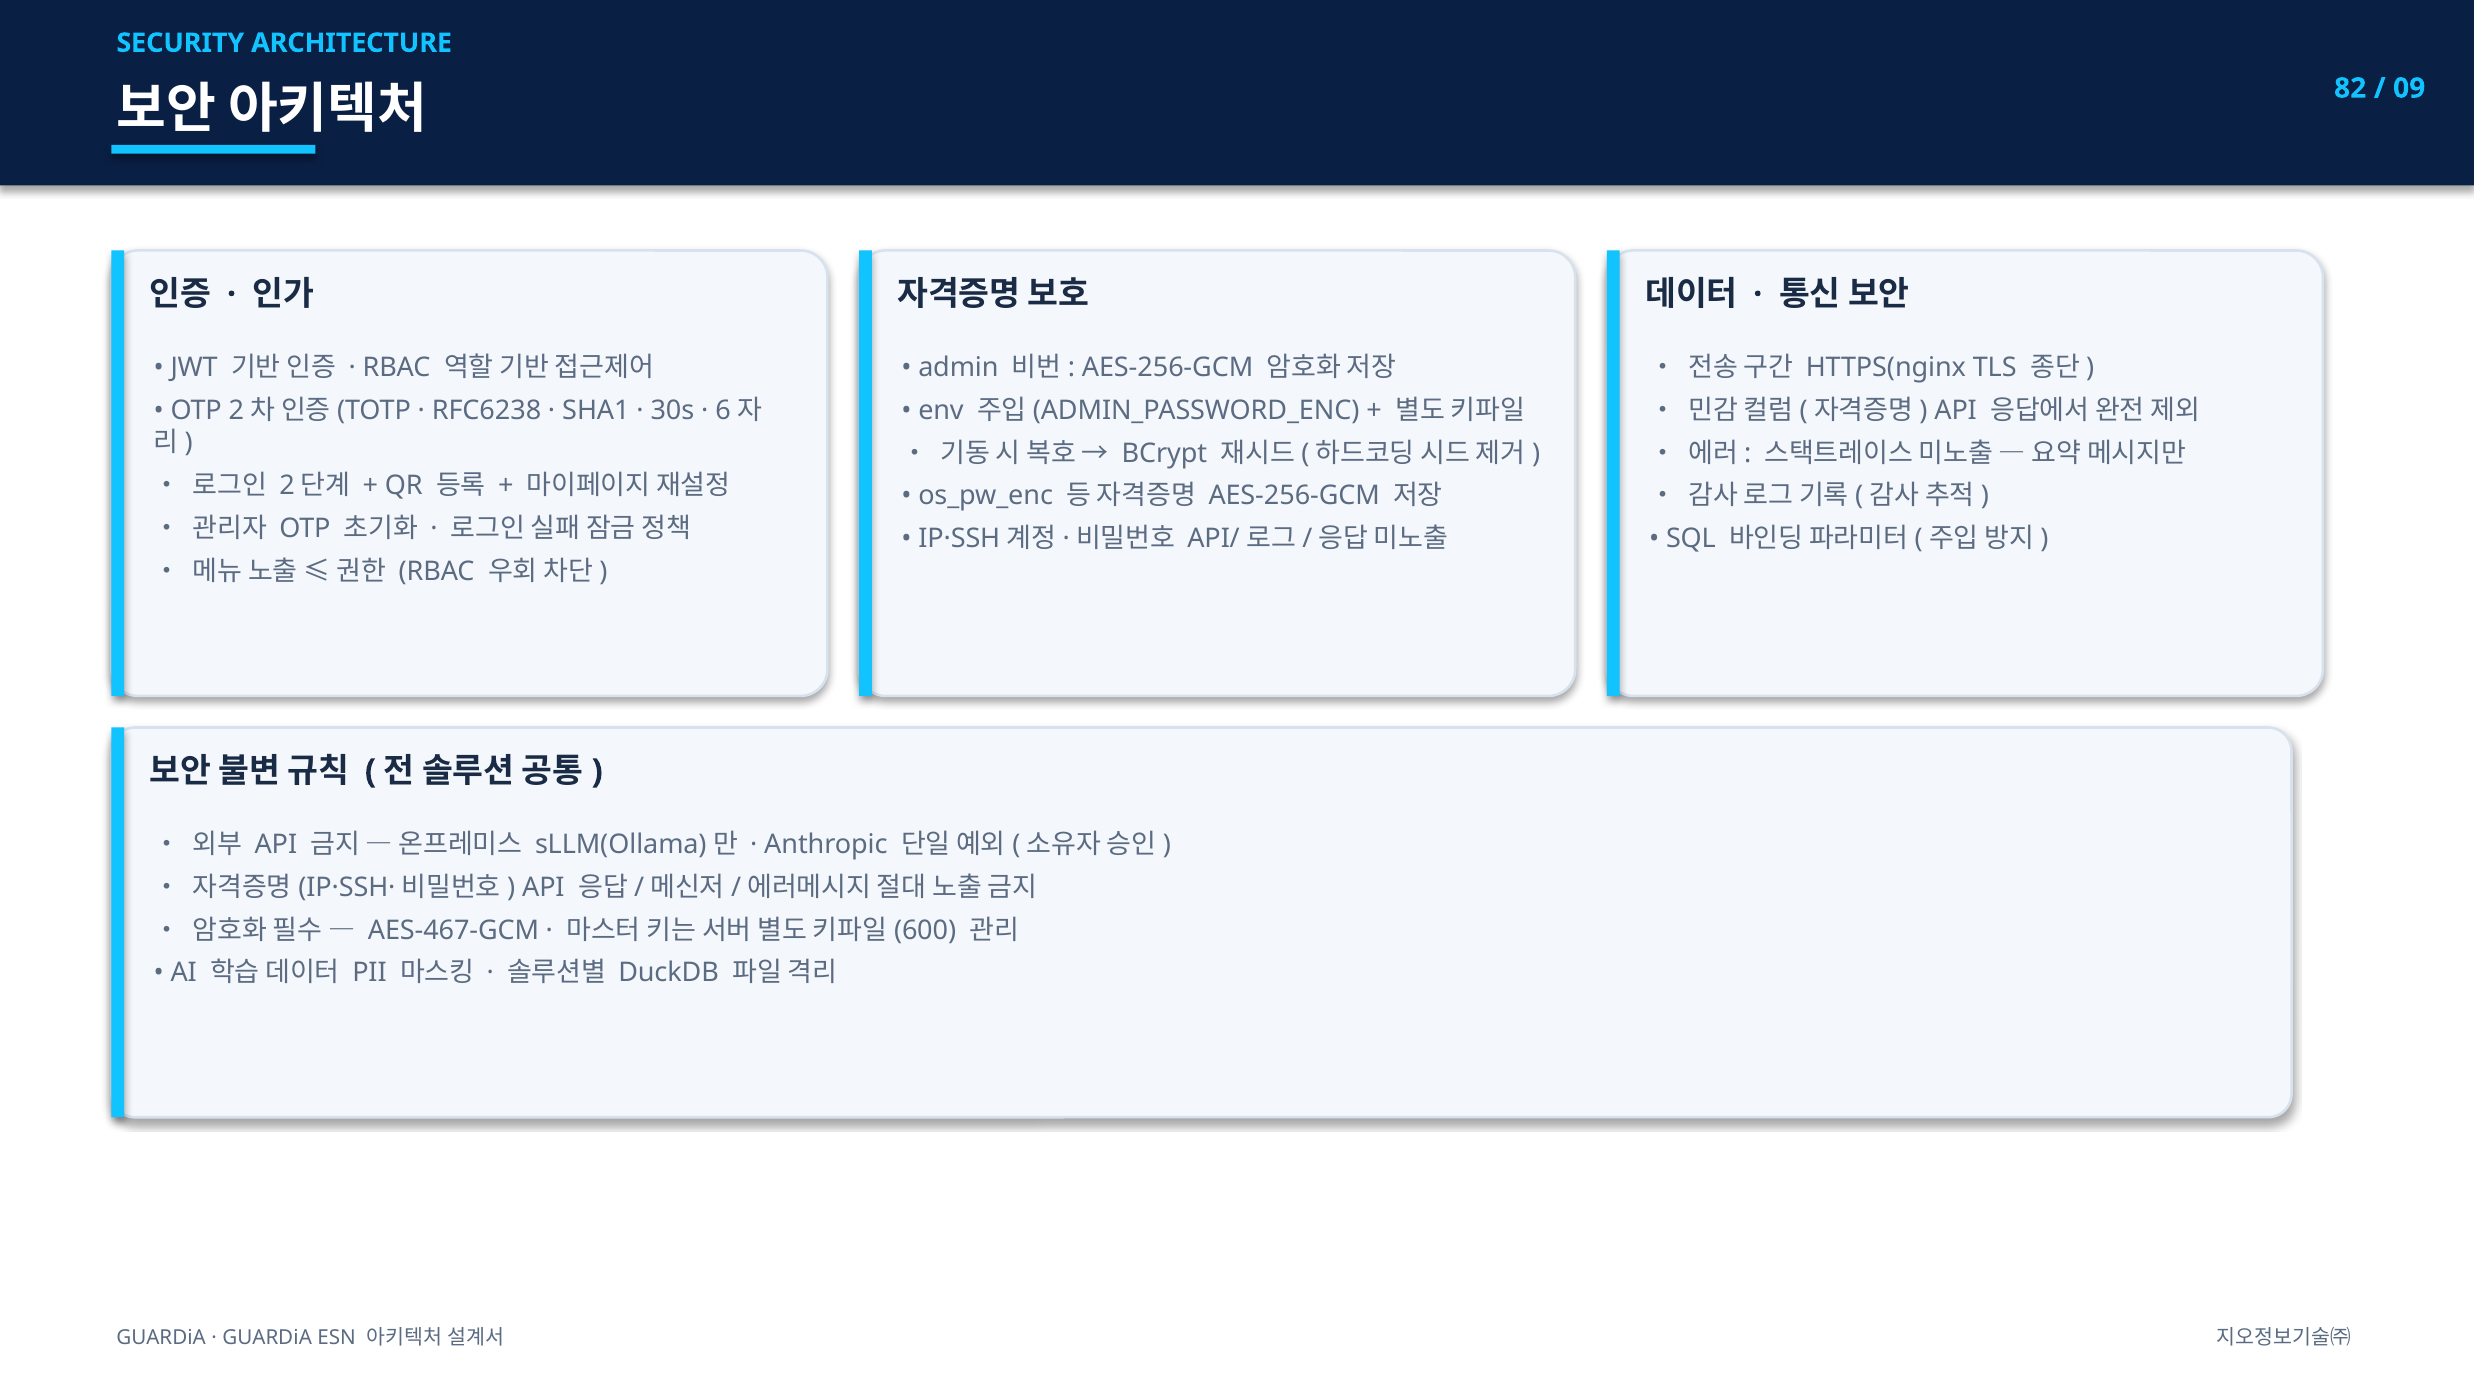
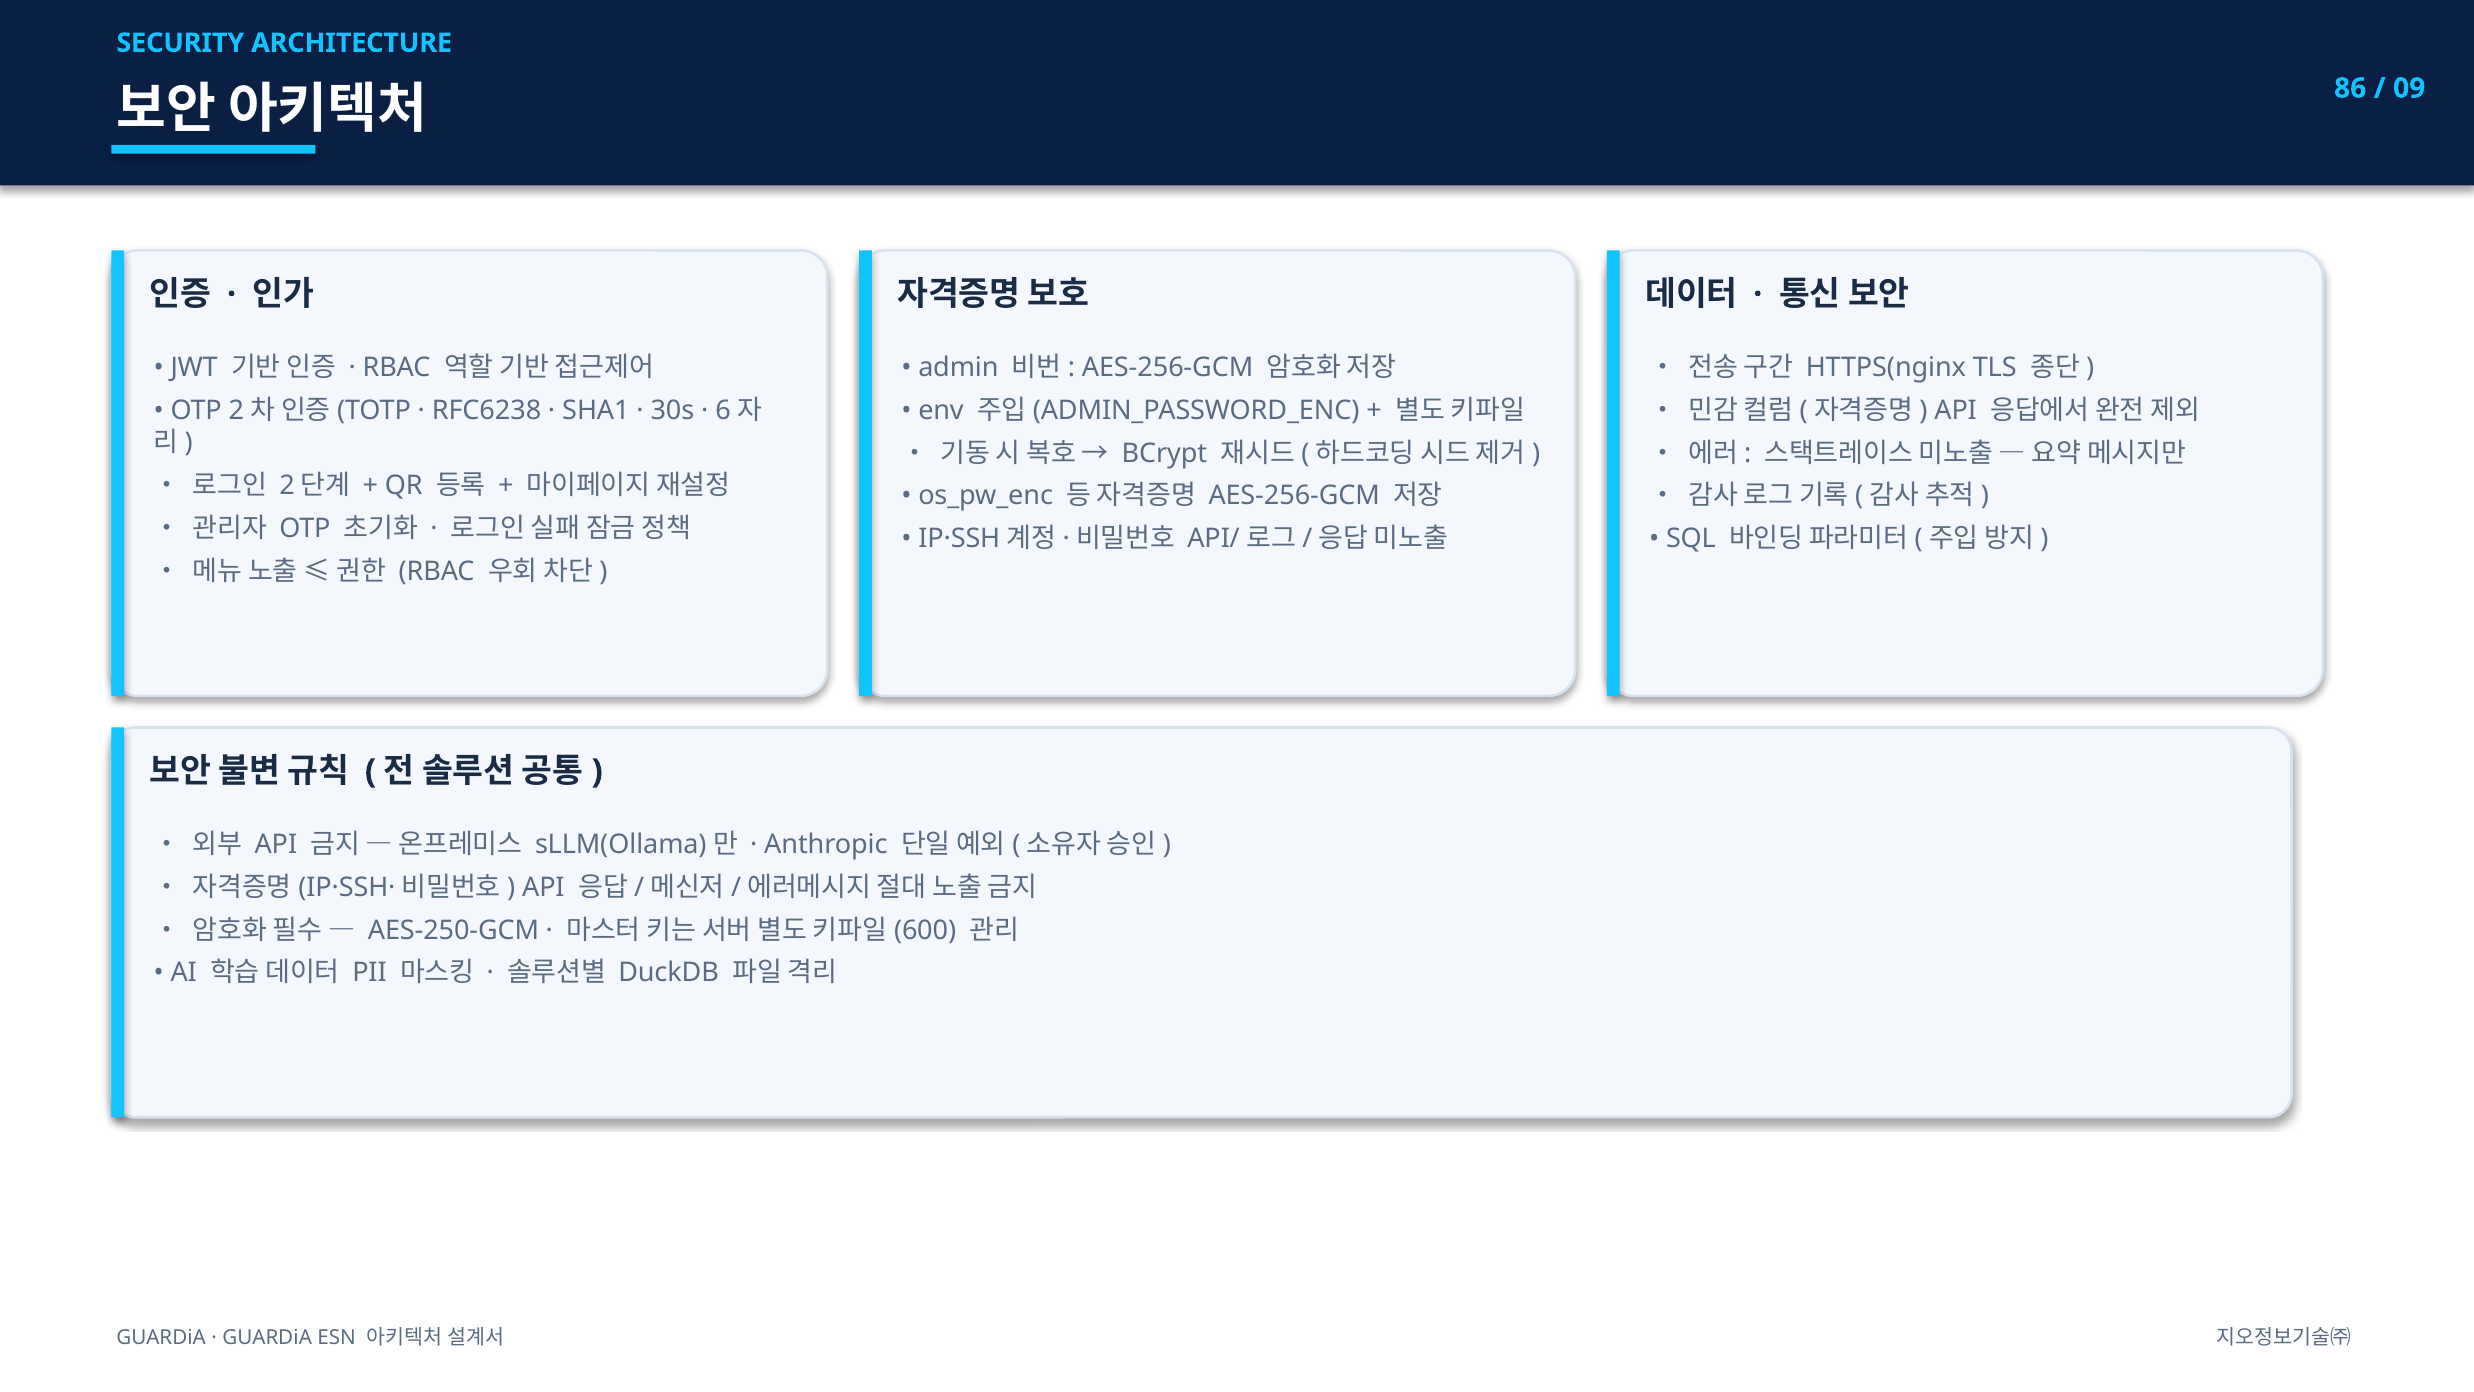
82: 82 -> 86 (2350, 88)
AES-467-GCM: AES-467-GCM -> AES-250-GCM (453, 930)
